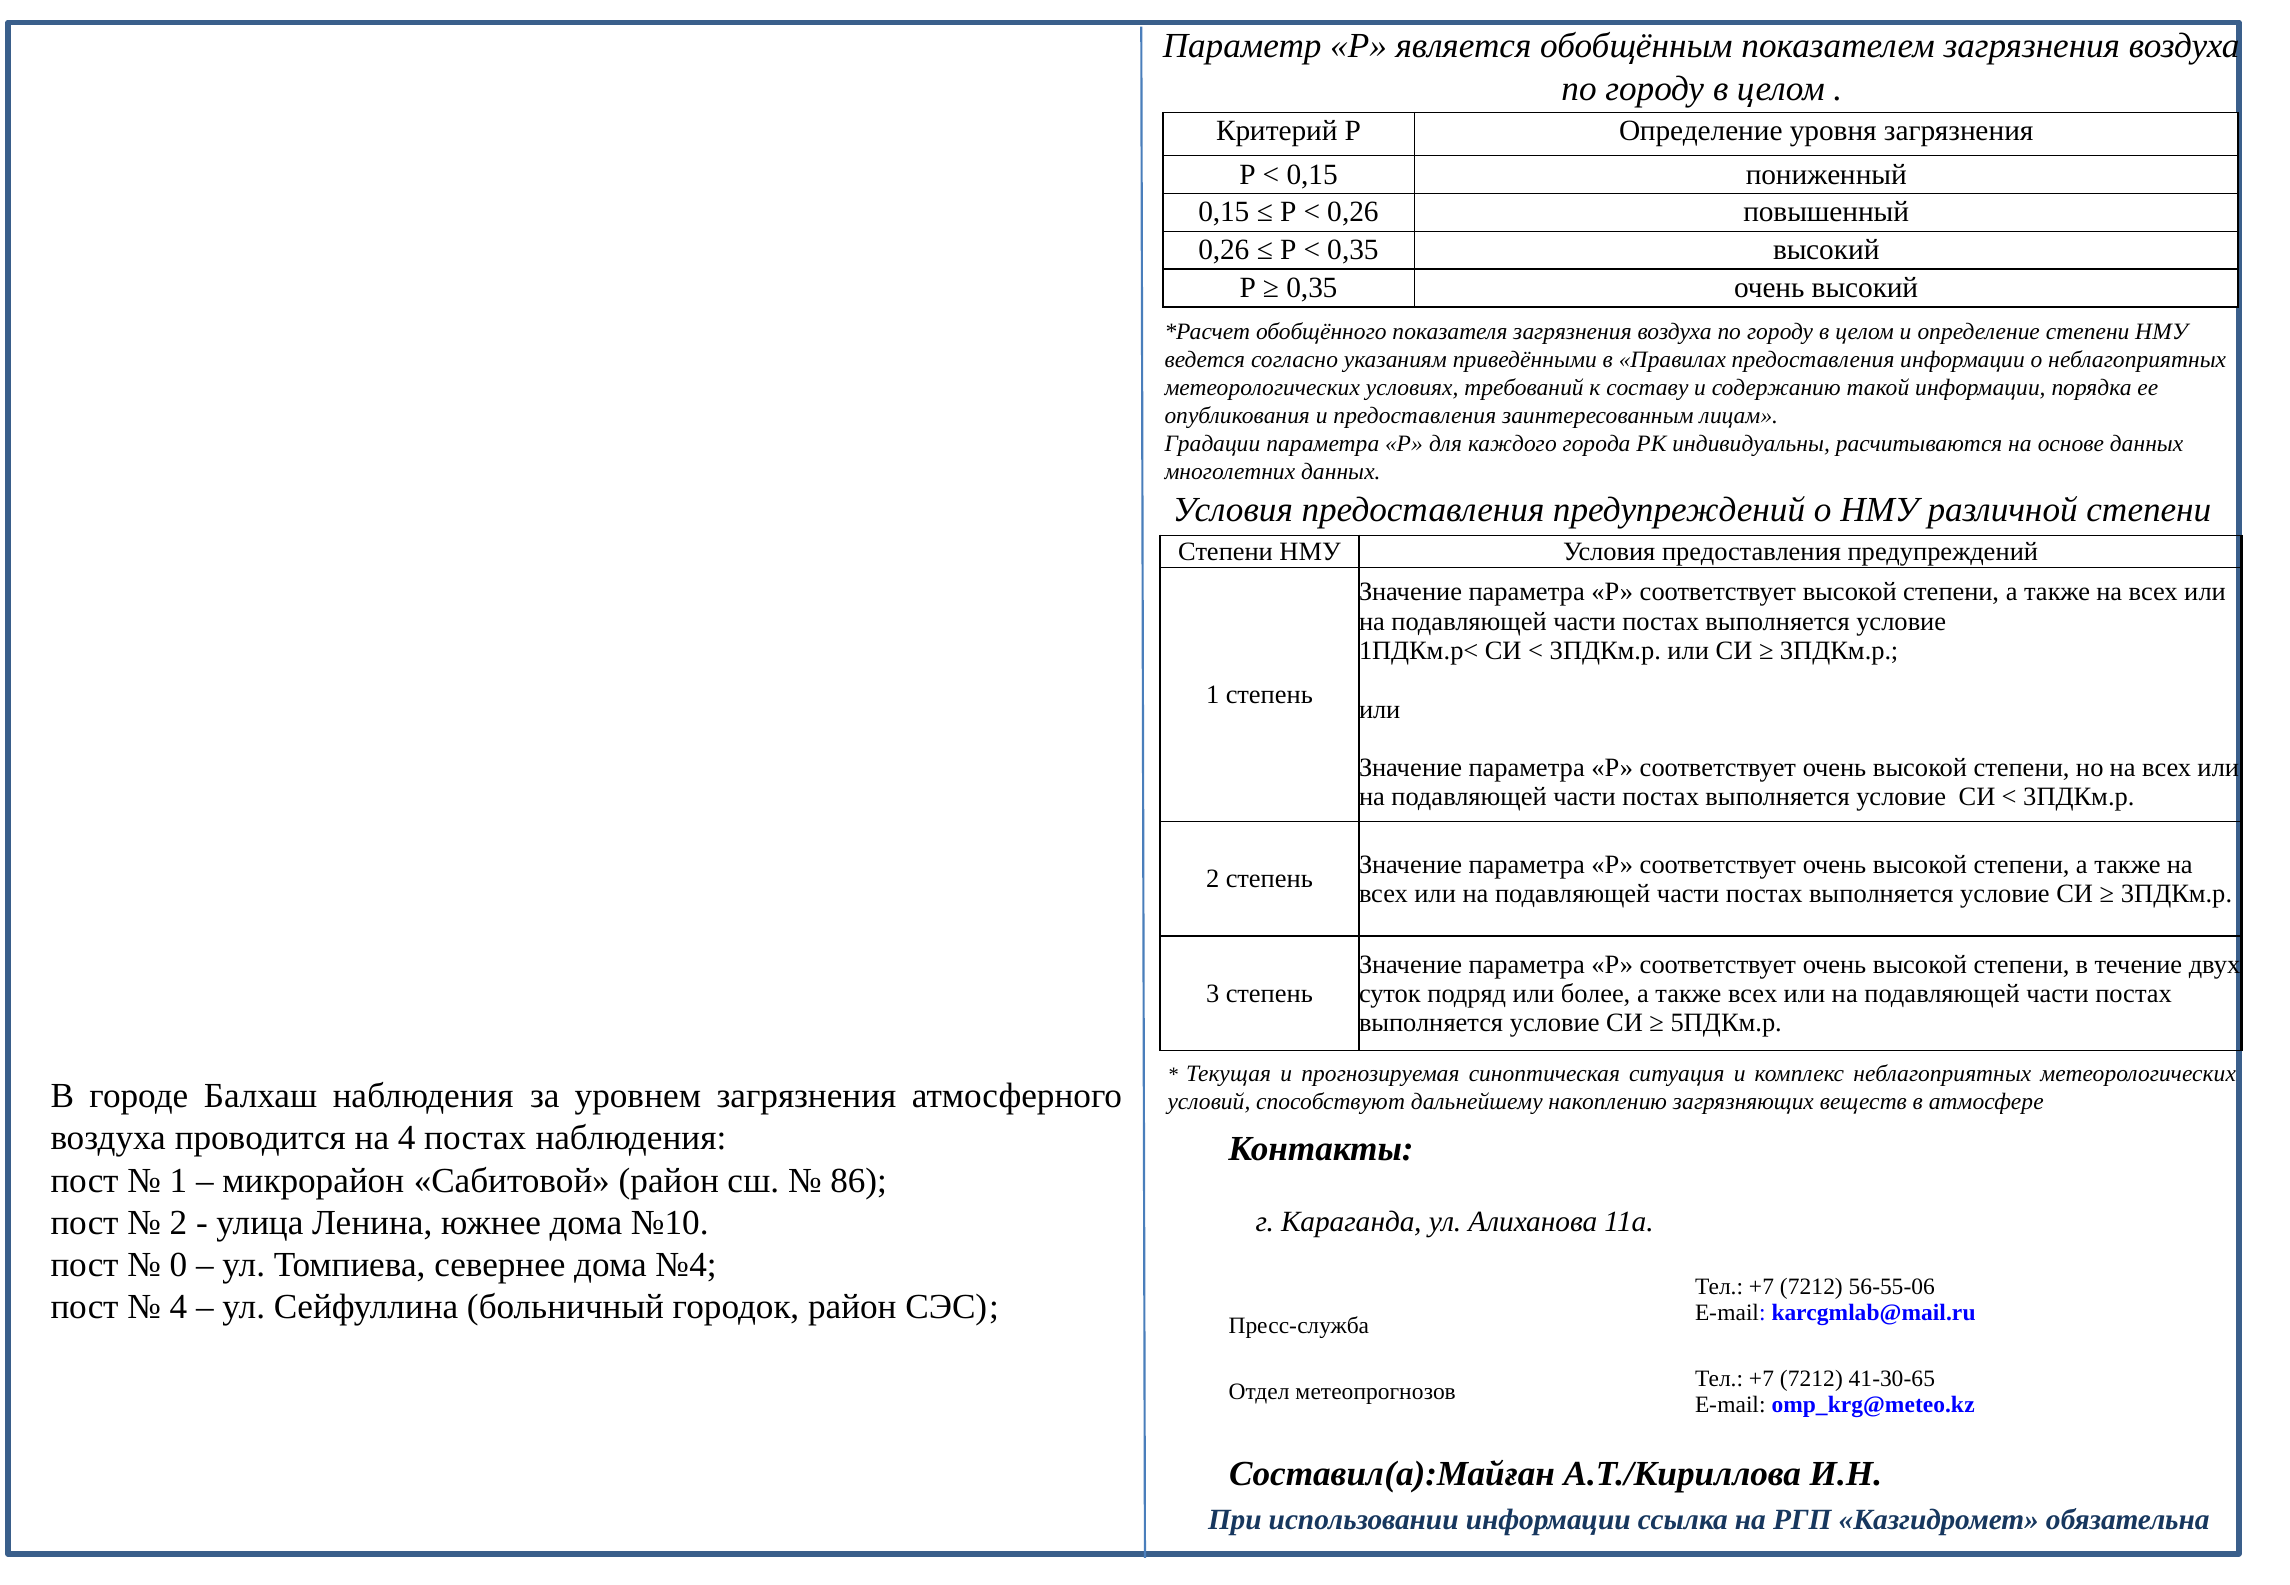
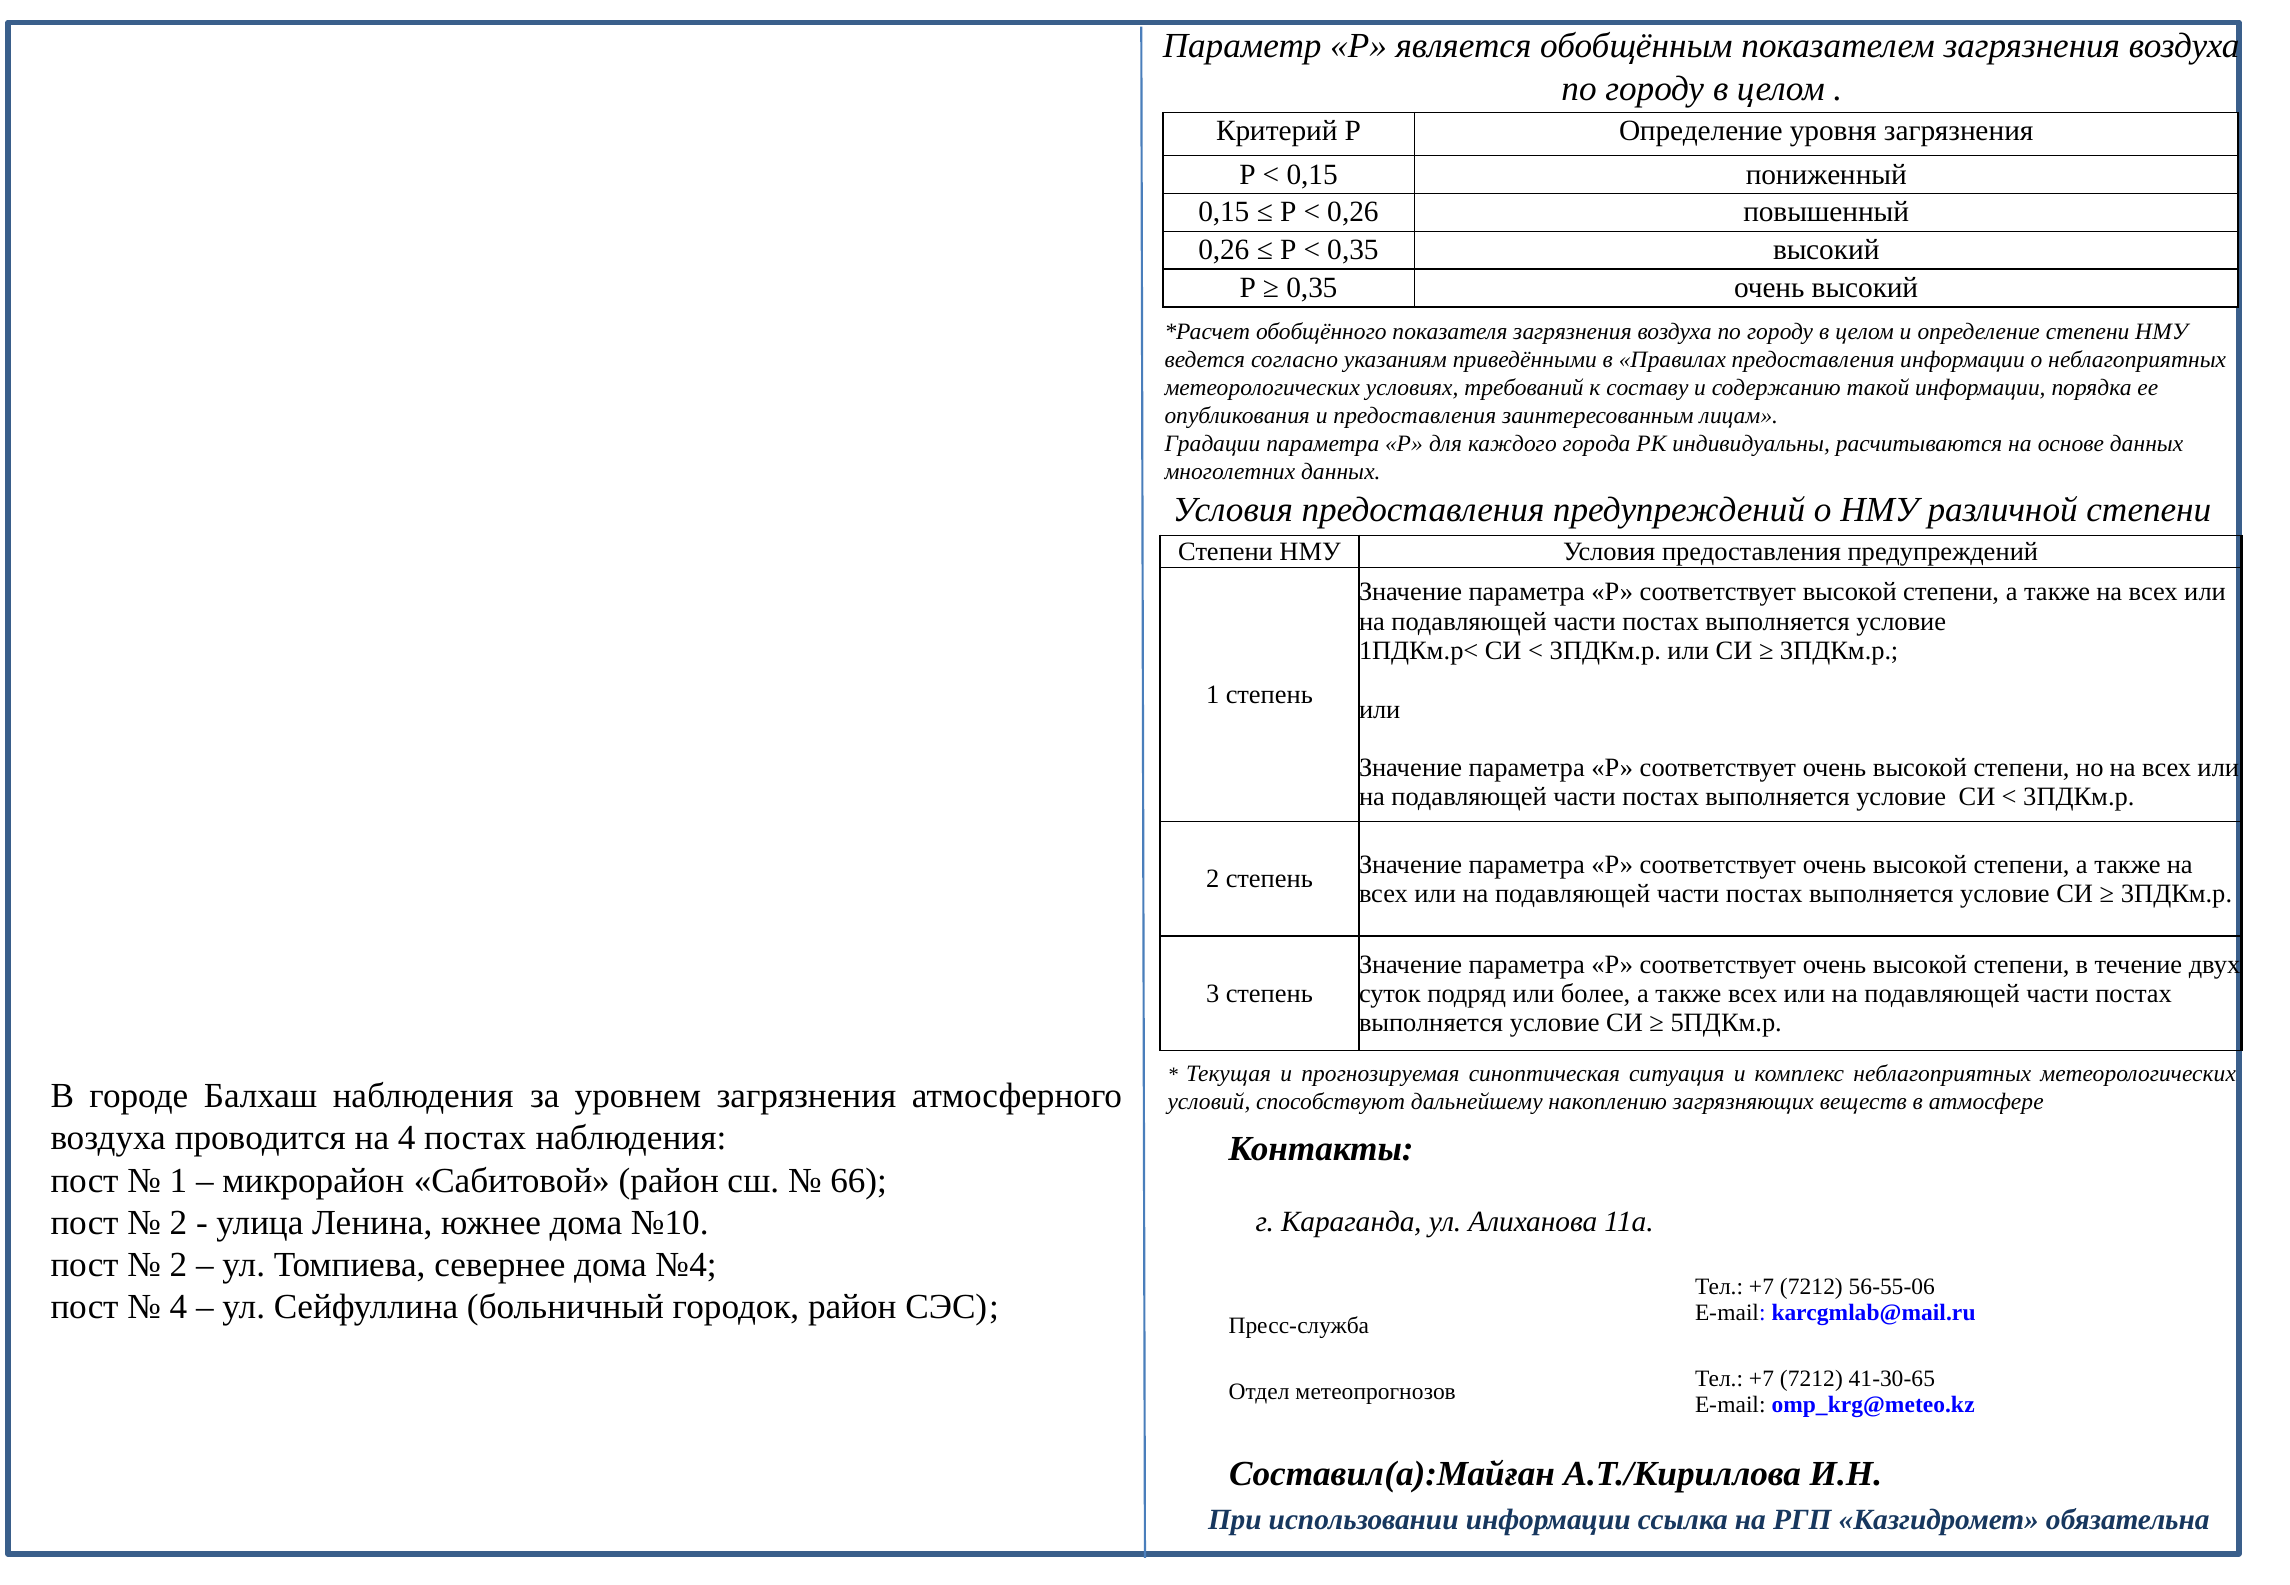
86: 86 -> 66 (859, 1181)
0: 0 -> 2 (179, 1265)
